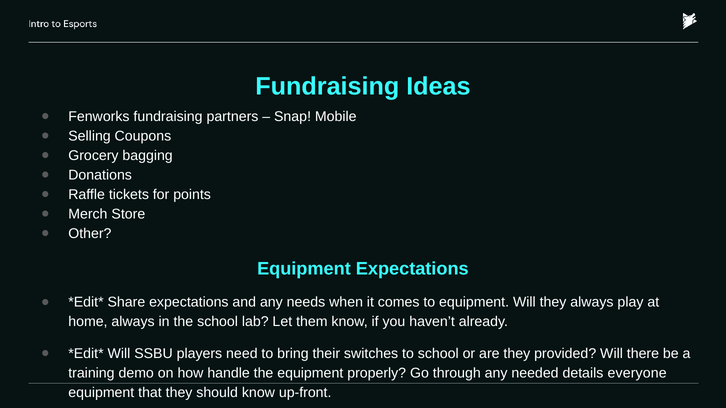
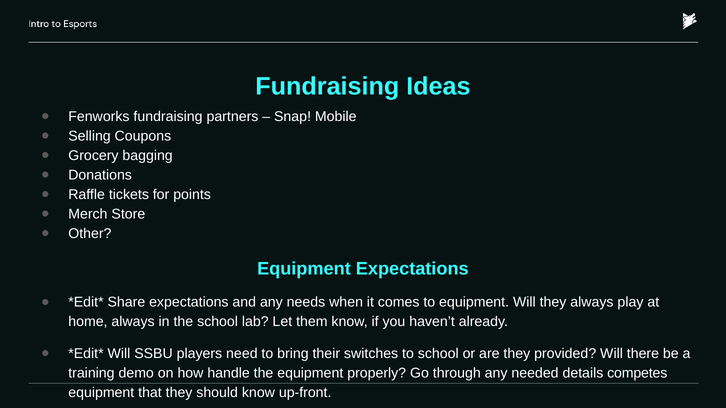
everyone: everyone -> competes (637, 373)
